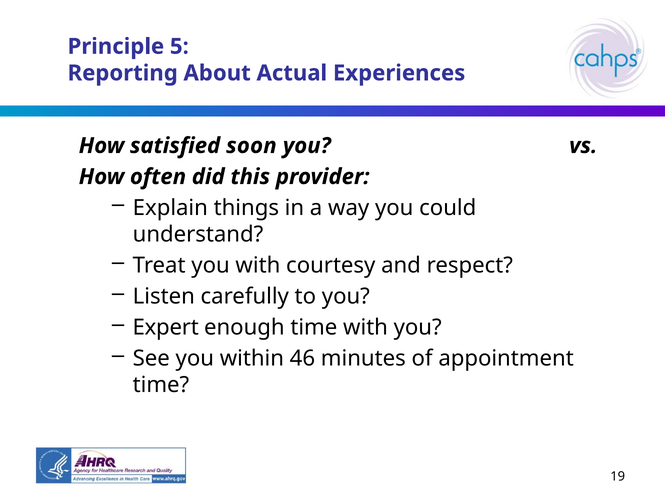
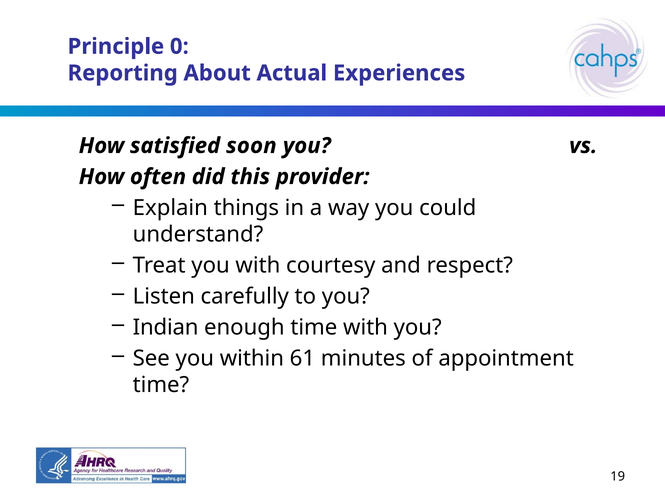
5: 5 -> 0 (179, 46)
Expert: Expert -> Indian (166, 327)
46: 46 -> 61 (302, 358)
